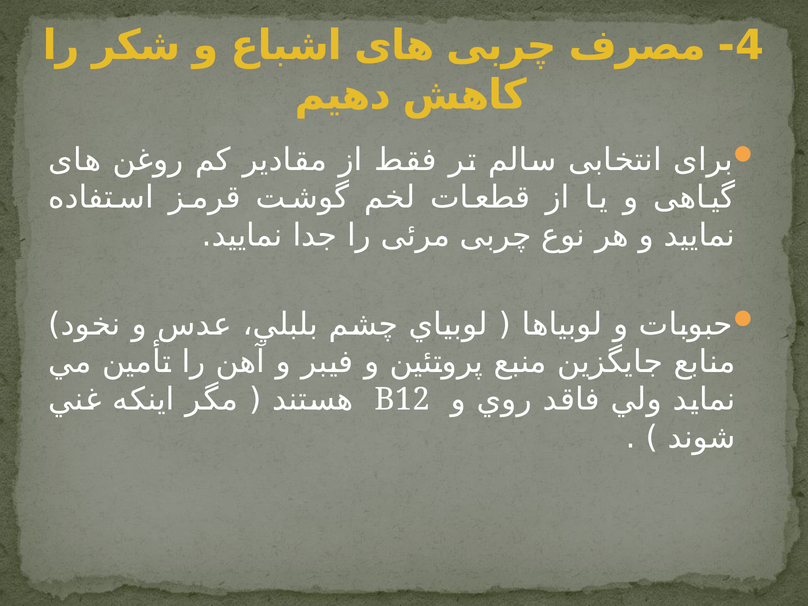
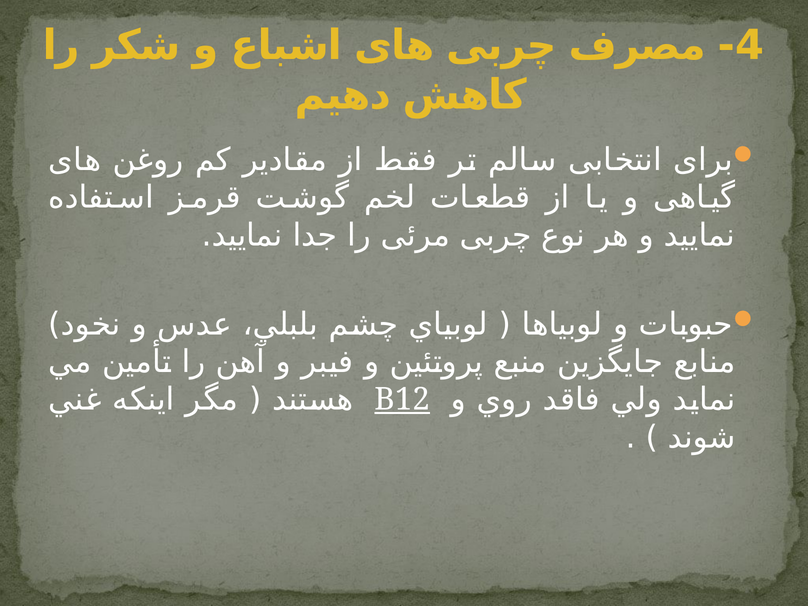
B12 underline: none -> present (402, 400)
